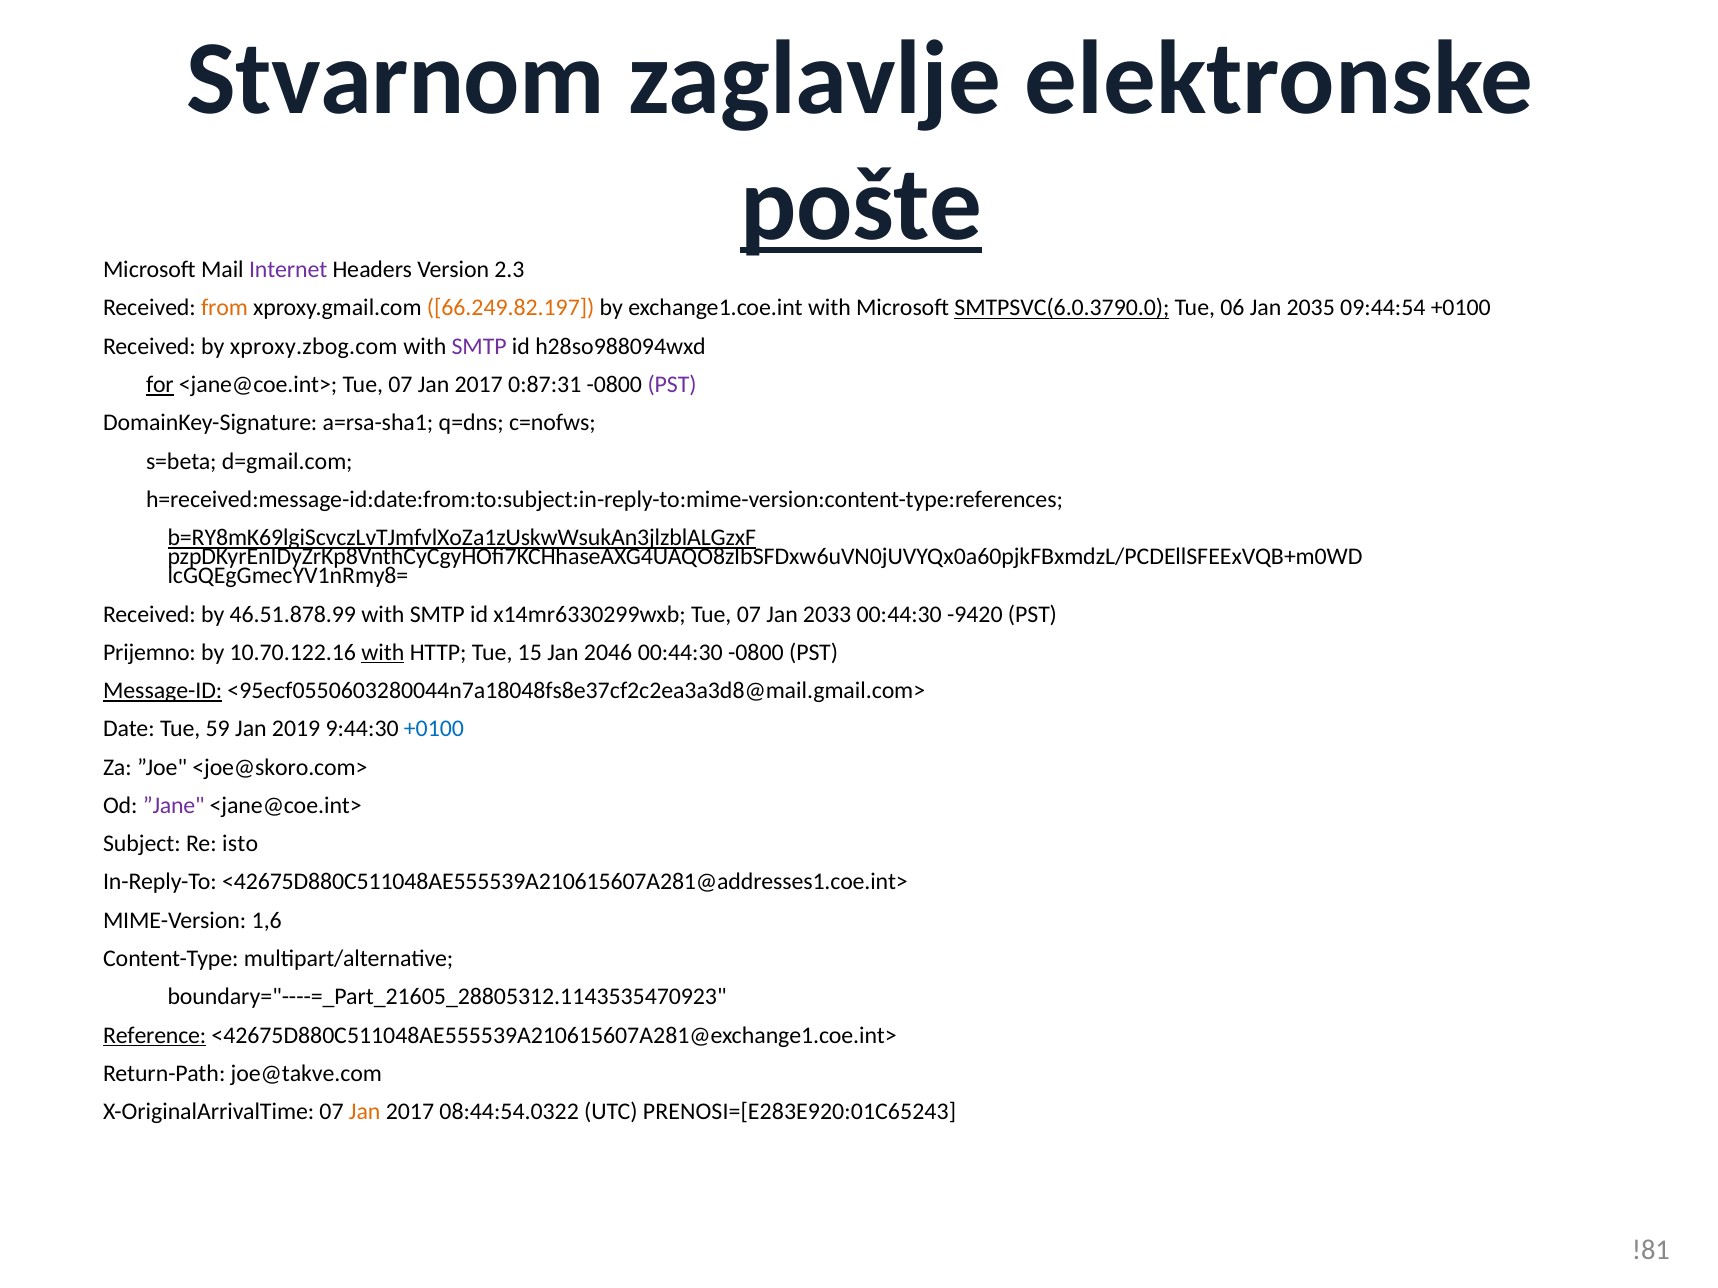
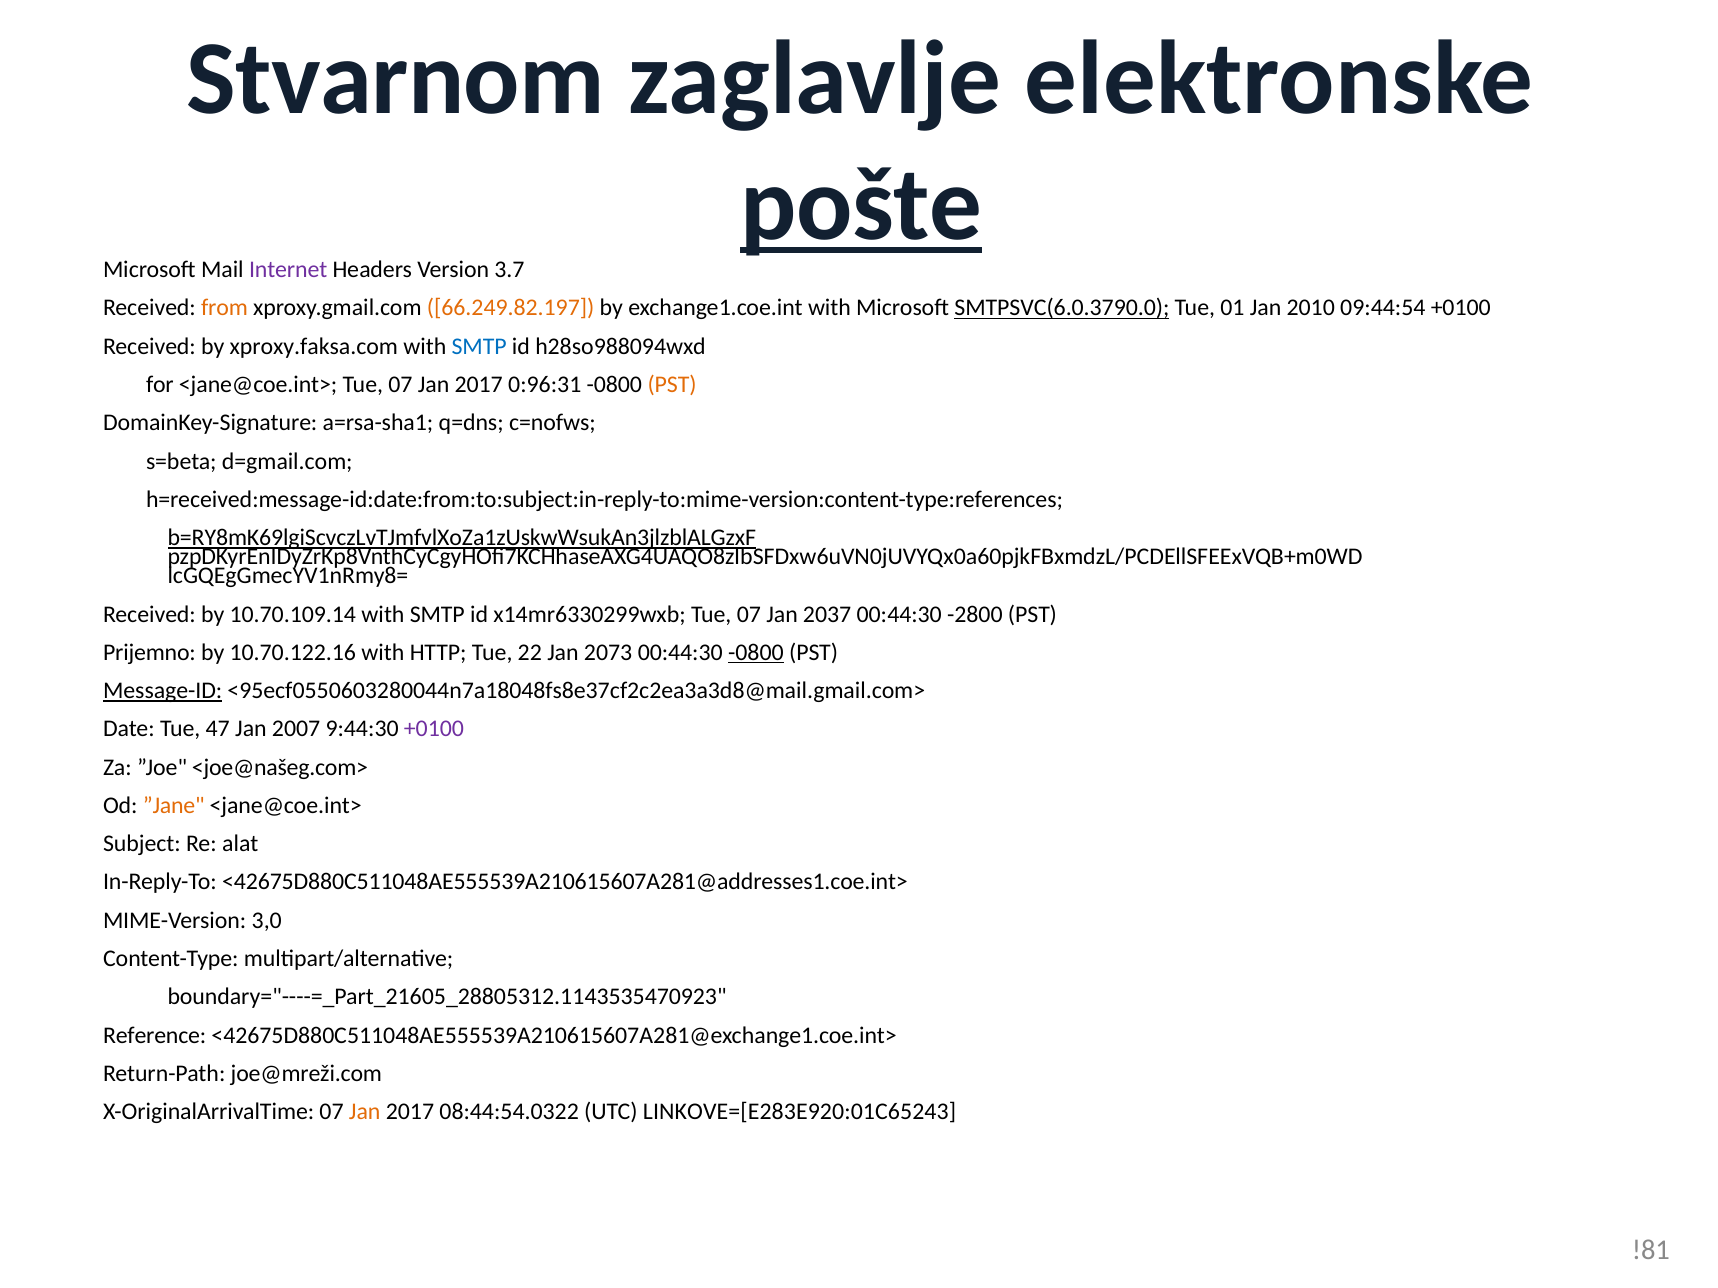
2.3: 2.3 -> 3.7 (509, 270)
06: 06 -> 01 (1232, 308)
2035: 2035 -> 2010 (1311, 308)
xproxy.zbog.com: xproxy.zbog.com -> xproxy.faksa.com (314, 346)
SMTP colour: purple -> blue (479, 346)
for underline: present -> none (160, 385)
0:87:31: 0:87:31 -> 0:96:31 (545, 385)
PST colour: purple -> orange (672, 385)
46.51.878.99: 46.51.878.99 -> 10.70.109.14 (293, 614)
2033: 2033 -> 2037 (827, 614)
-9420: -9420 -> -2800 (975, 614)
with underline: present -> none (383, 653)
15: 15 -> 22 (530, 653)
2046: 2046 -> 2073 (608, 653)
-0800 underline: none -> present (756, 653)
59: 59 -> 47 (218, 729)
2019: 2019 -> 2007 (296, 729)
+0100 colour: blue -> purple (434, 729)
<joe@skoro.com>: <joe@skoro.com> -> <joe@našeg.com> (280, 768)
”Jane colour: purple -> orange (174, 806)
isto: isto -> alat (240, 844)
1,6: 1,6 -> 3,0 (267, 921)
Reference underline: present -> none (155, 1036)
joe@takve.com: joe@takve.com -> joe@mreži.com (306, 1074)
PRENOSI=[E283E920:01C65243: PRENOSI=[E283E920:01C65243 -> LINKOVE=[E283E920:01C65243 (800, 1112)
